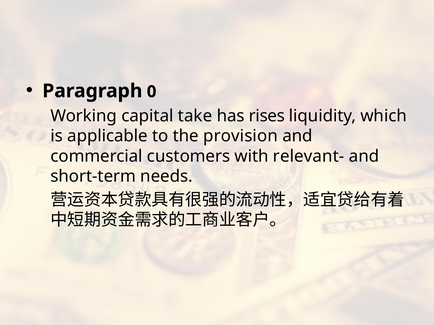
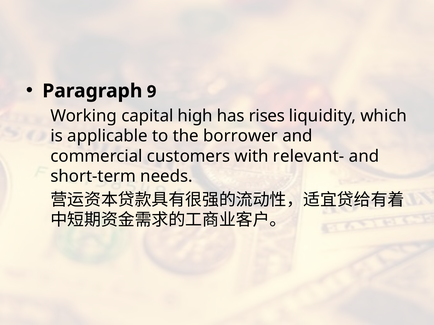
0: 0 -> 9 (152, 92)
take: take -> high (195, 116)
provision: provision -> borrower (241, 136)
